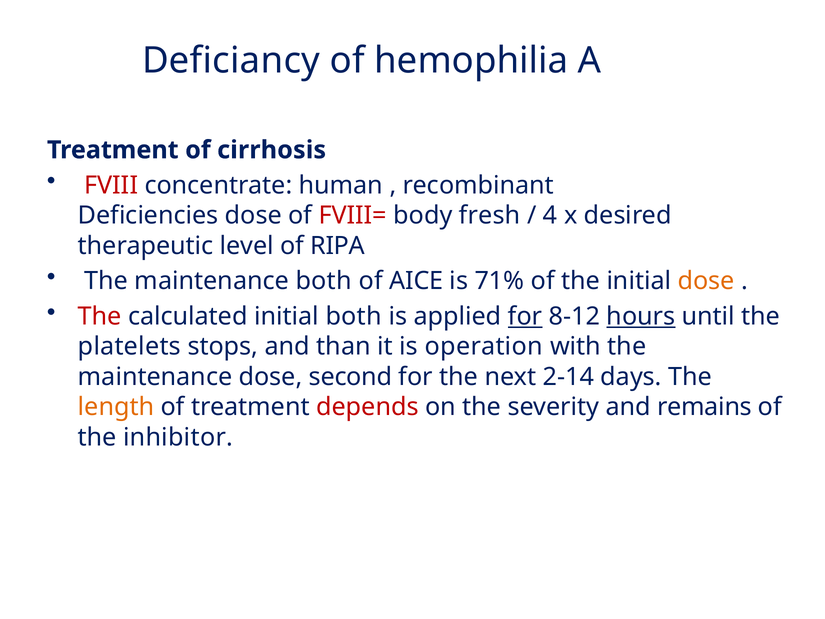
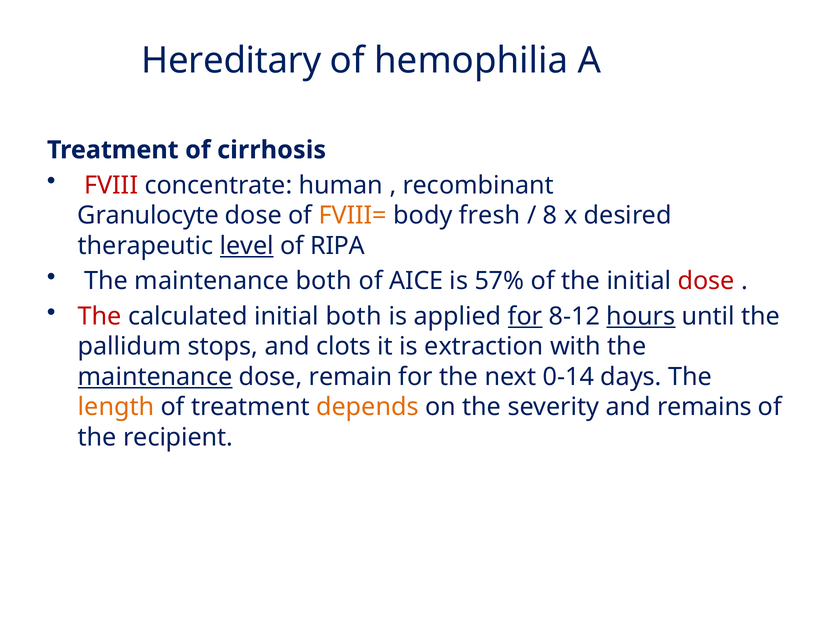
Deficiancy: Deficiancy -> Hereditary (231, 61)
Deficiencies: Deficiencies -> Granulocyte (148, 215)
FVIII= colour: red -> orange (353, 215)
4: 4 -> 8 (550, 215)
level underline: none -> present (247, 246)
71%: 71% -> 57% (499, 281)
dose colour: orange -> red (706, 281)
platelets: platelets -> pallidum (130, 346)
than: than -> clots (344, 346)
operation: operation -> extraction (484, 346)
maintenance underline: none -> present (155, 377)
second: second -> remain (351, 377)
2-14: 2-14 -> 0-14 (568, 377)
depends colour: red -> orange (368, 407)
inhibitor: inhibitor -> recipient (178, 437)
